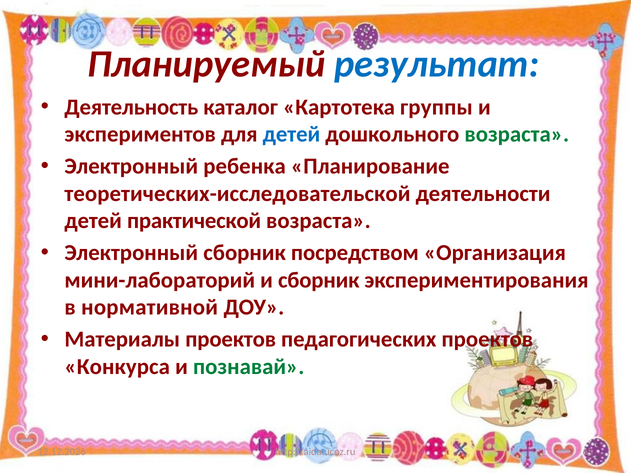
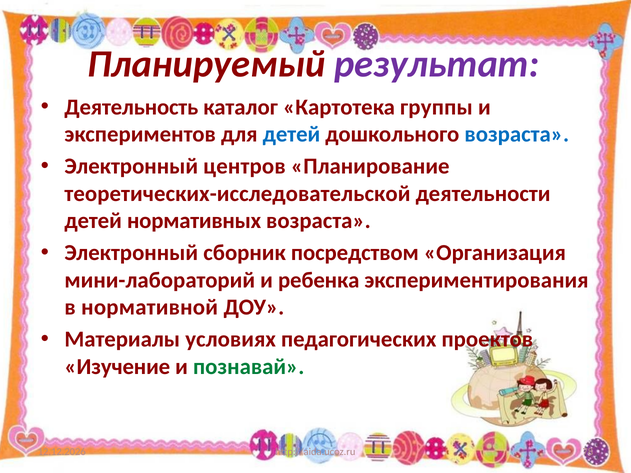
результат colour: blue -> purple (437, 64)
возраста colour: green -> blue (517, 134)
ребенка: ребенка -> центров (244, 166)
практической: практической -> нормативных (194, 221)
и сборник: сборник -> ребенка (319, 280)
Материалы проектов: проектов -> условиях (231, 339)
Конкурса: Конкурса -> Изучение (117, 367)
65: 65 -> 78 (588, 452)
